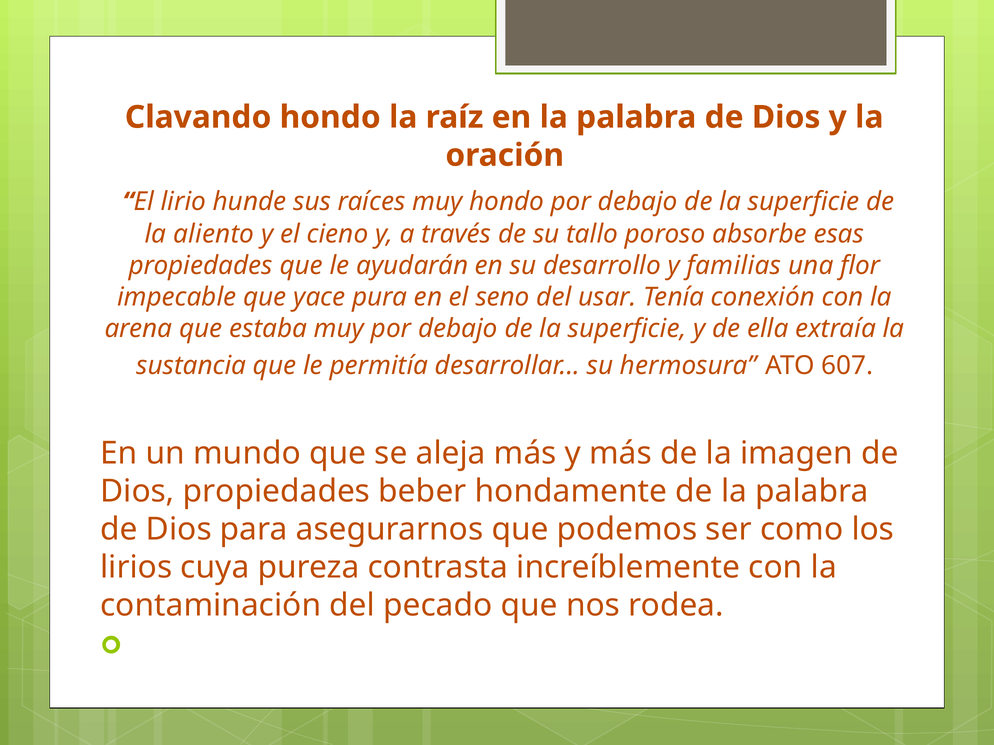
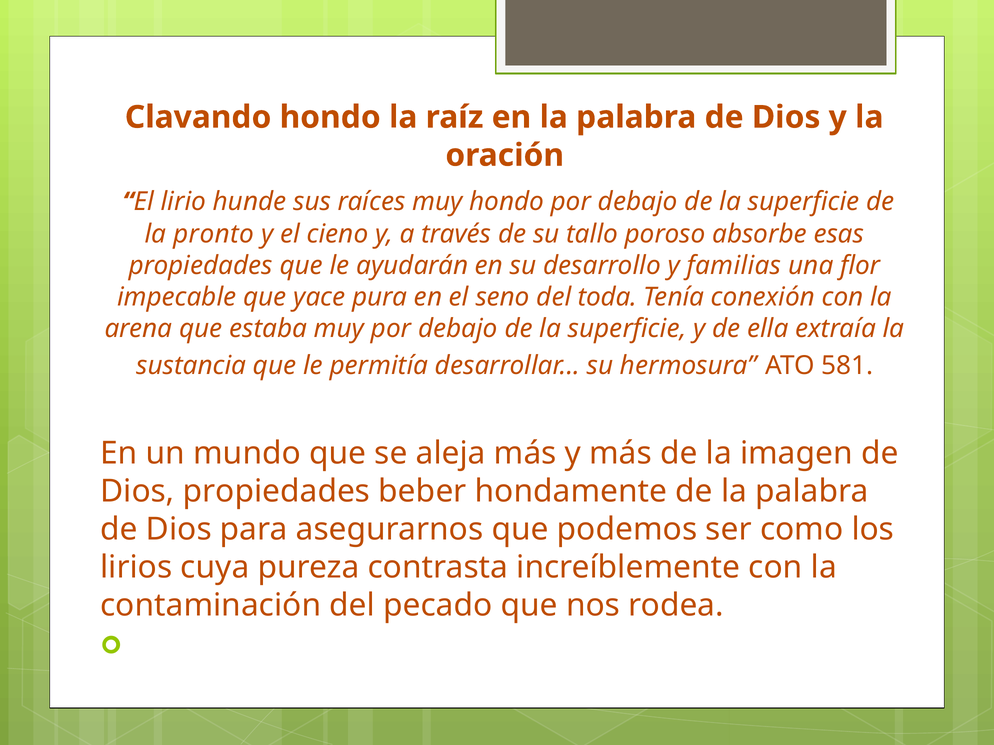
aliento: aliento -> pronto (214, 234)
usar: usar -> toda (607, 297)
607: 607 -> 581 (847, 366)
